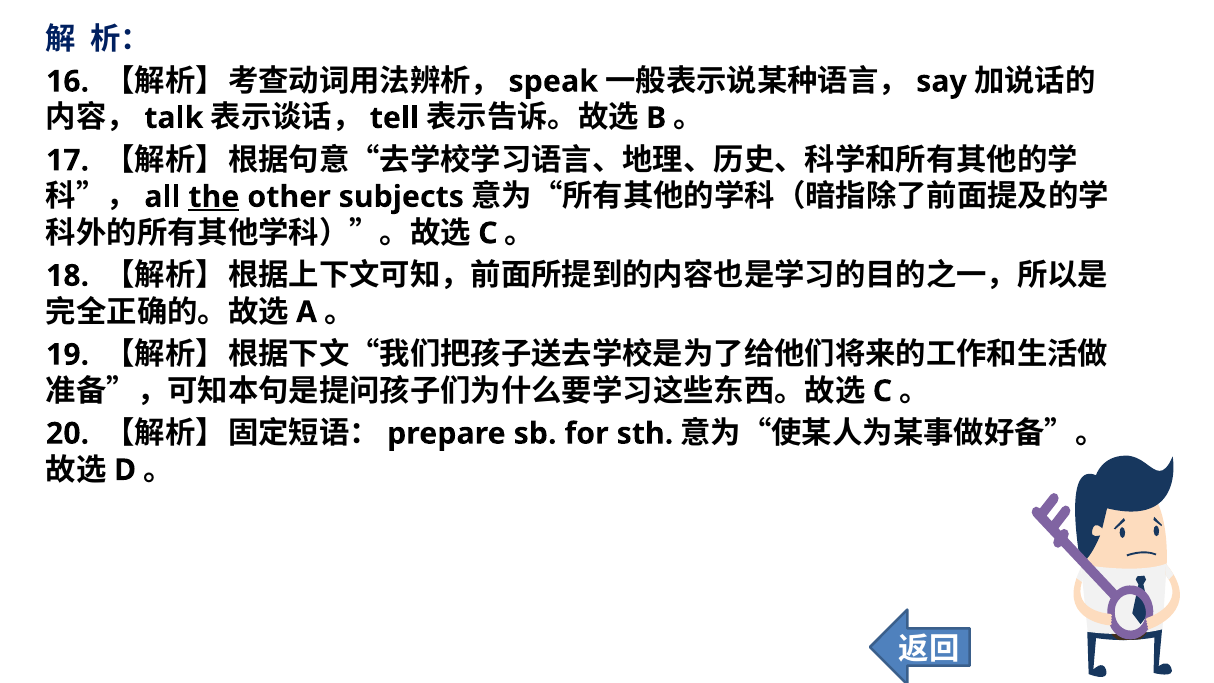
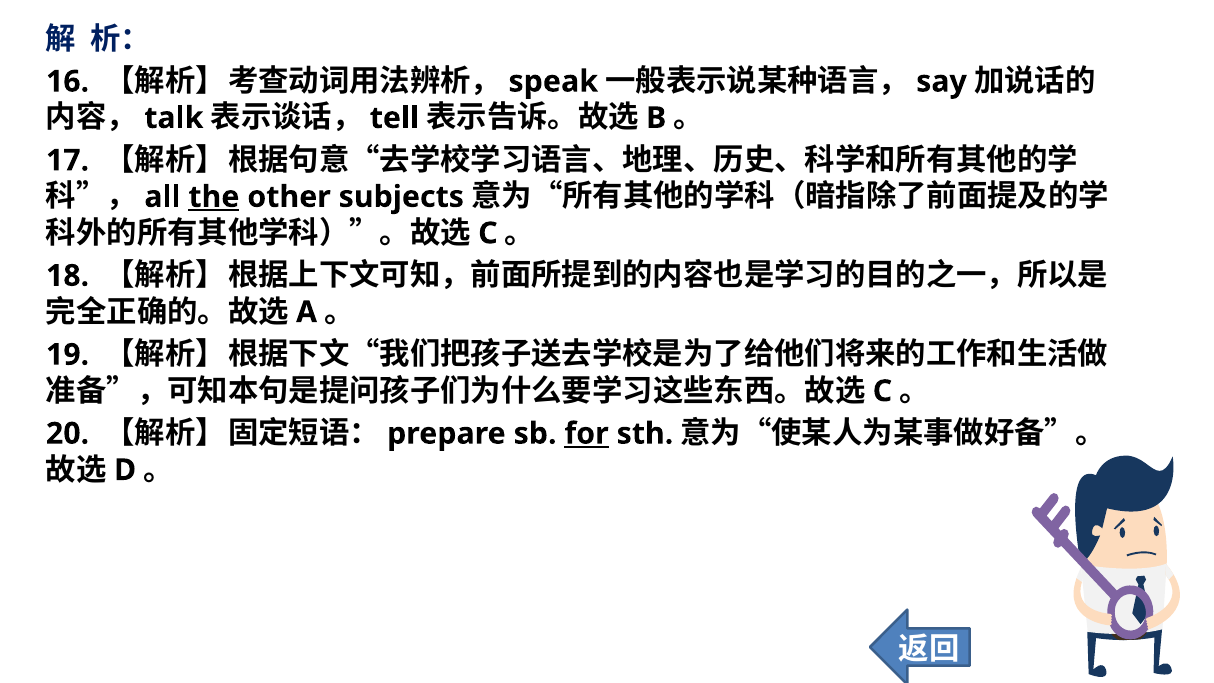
for underline: none -> present (587, 434)
